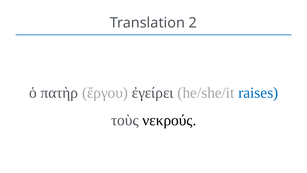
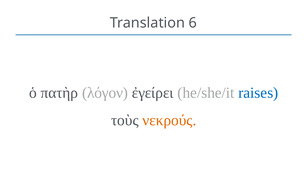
2: 2 -> 6 (193, 23)
ἔργου: ἔργου -> λόγον (105, 93)
νεκρούς colour: black -> orange (169, 120)
